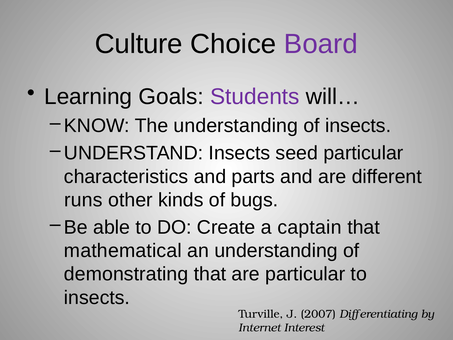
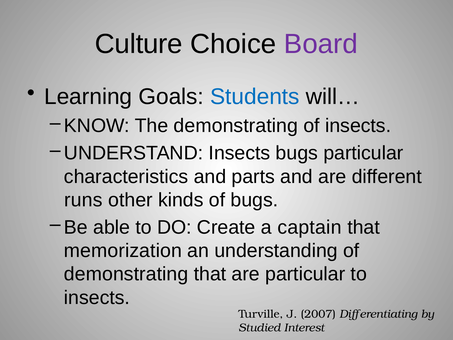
Students colour: purple -> blue (255, 97)
The understanding: understanding -> demonstrating (236, 126)
Insects seed: seed -> bugs (297, 153)
mathematical: mathematical -> memorization (123, 251)
Internet: Internet -> Studied (260, 328)
